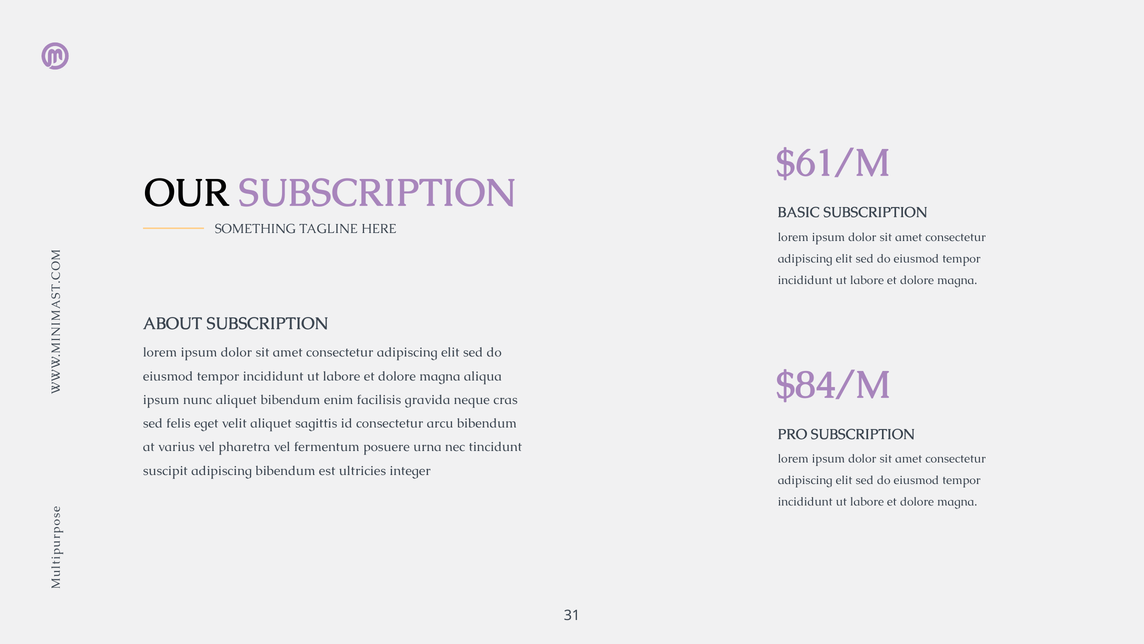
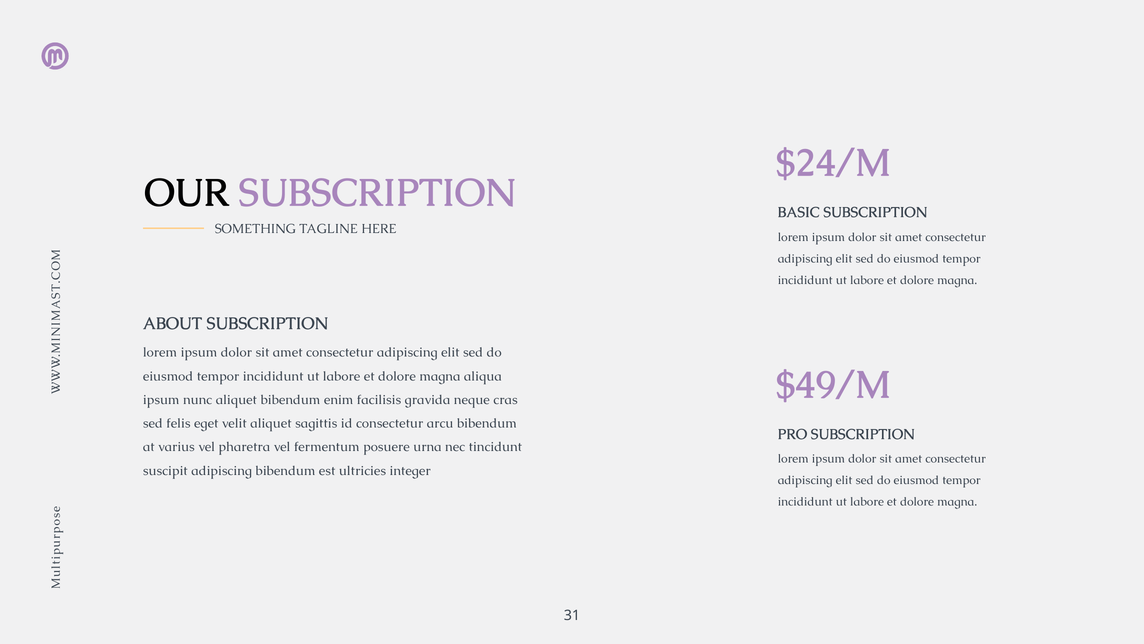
$61/M: $61/M -> $24/M (833, 163)
$84/M: $84/M -> $49/M (833, 385)
